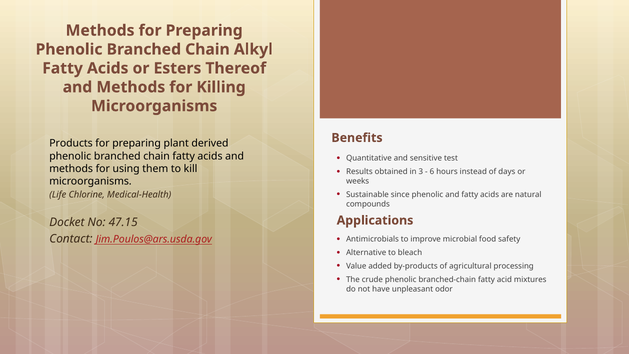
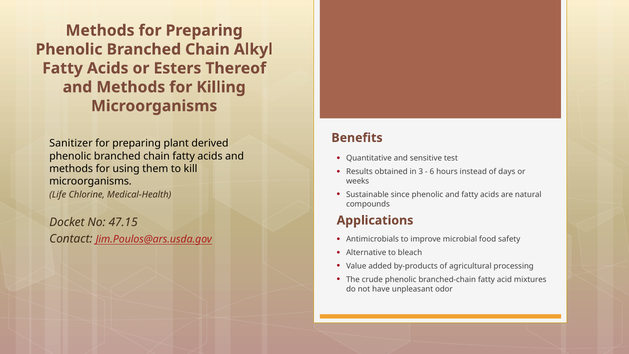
Products: Products -> Sanitizer (71, 143)
